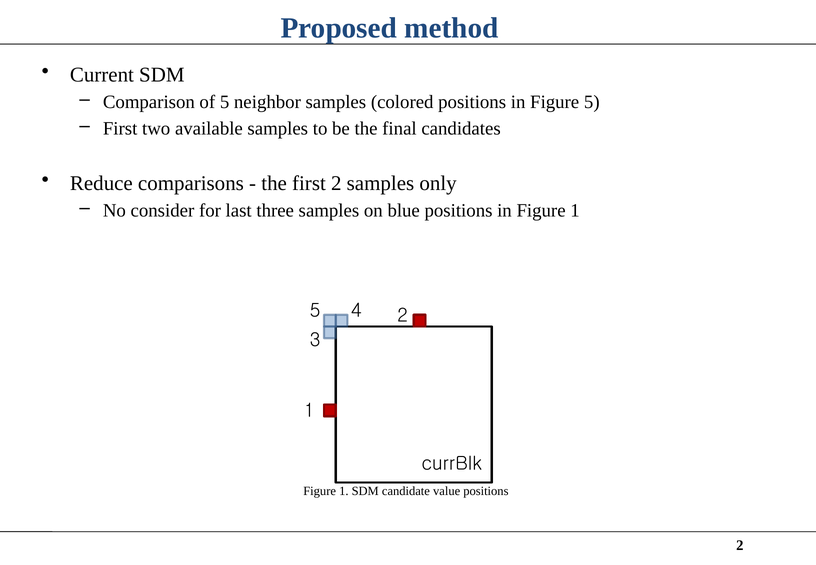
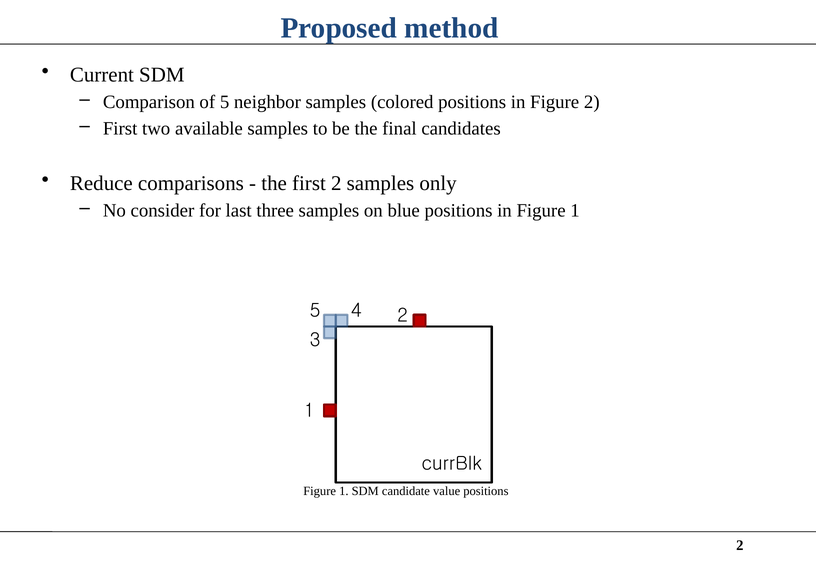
Figure 5: 5 -> 2 (592, 102)
